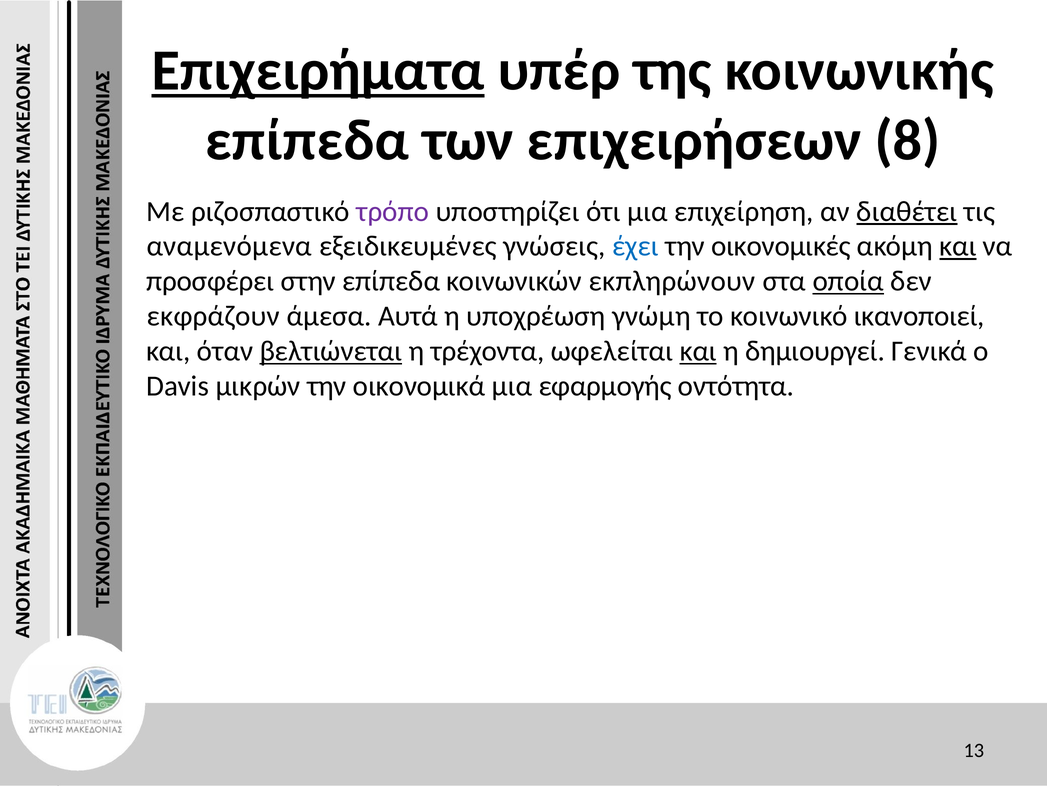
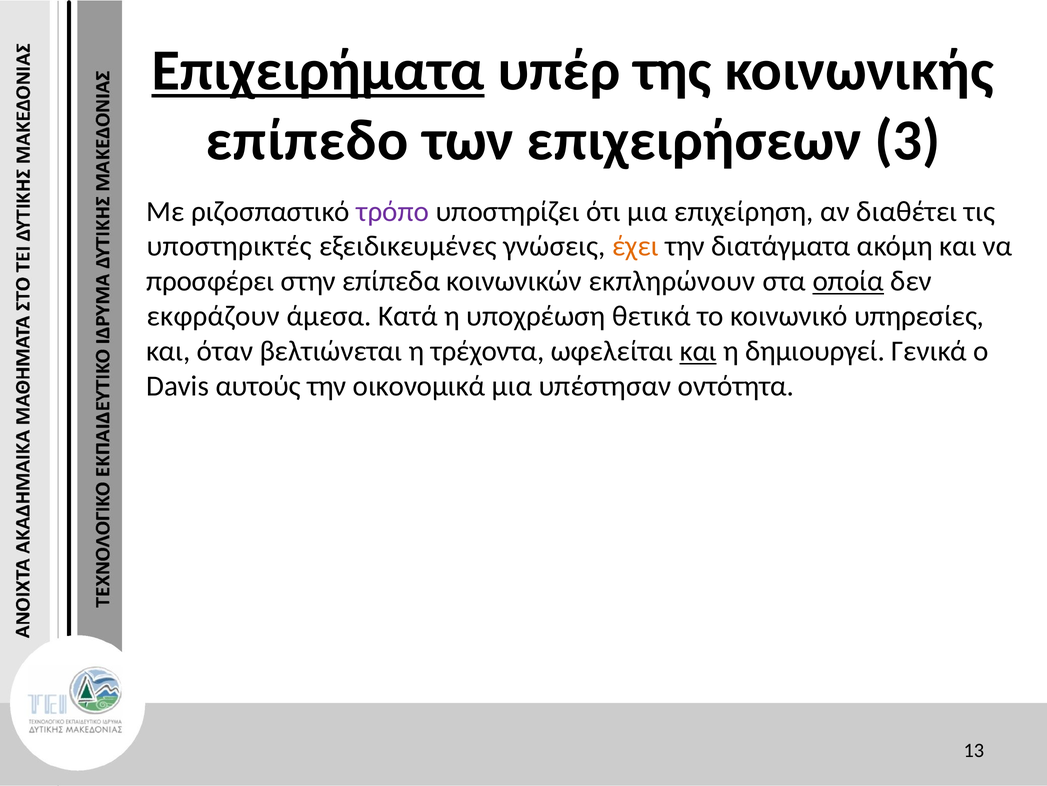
επίπεδα: επίπεδα -> επίπεδο (307, 140)
8: 8 -> 3 (908, 140)
διαθέτει underline: present -> none (907, 211)
αναμενόμενα: αναμενόμενα -> υποστηρικτές (229, 246)
έχει colour: blue -> orange (636, 246)
οικονομικές: οικονομικές -> διατάγματα (781, 246)
και underline: present -> none (958, 246)
Αυτά: Αυτά -> Κατά (408, 316)
γνώμη: γνώμη -> θετικά (651, 316)
ικανοποιεί: ικανοποιεί -> υπηρεσίες (919, 316)
βελτιώνεται underline: present -> none (331, 351)
μικρών: μικρών -> αυτούς (258, 386)
εφαρμογής: εφαρμογής -> υπέστησαν (605, 386)
